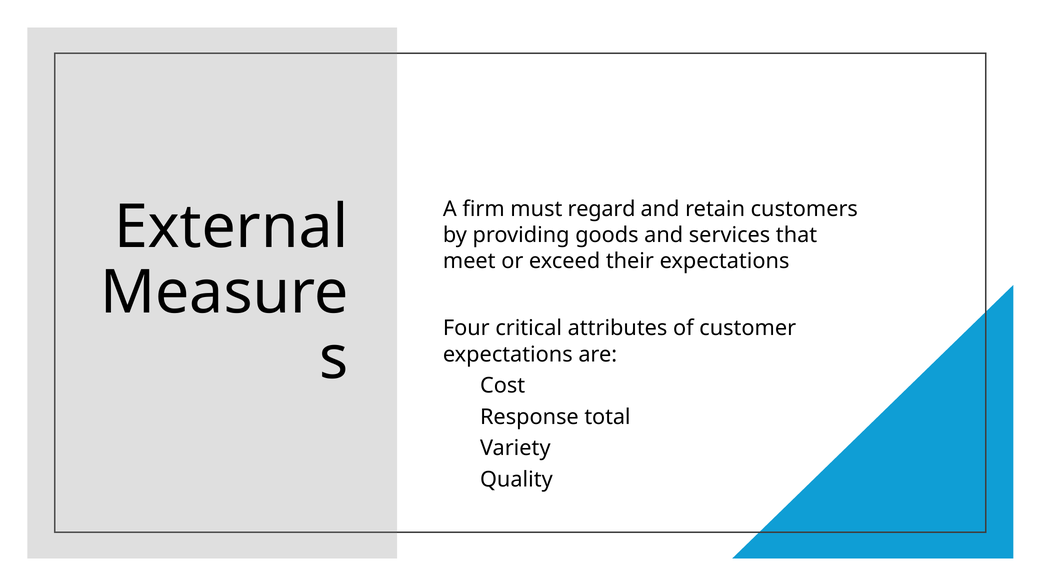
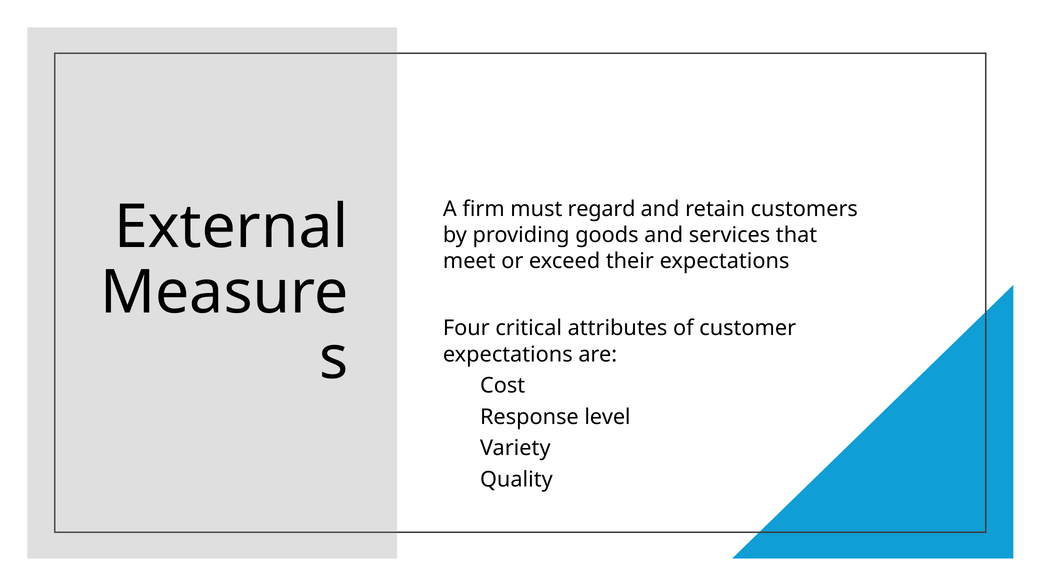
total: total -> level (607, 417)
